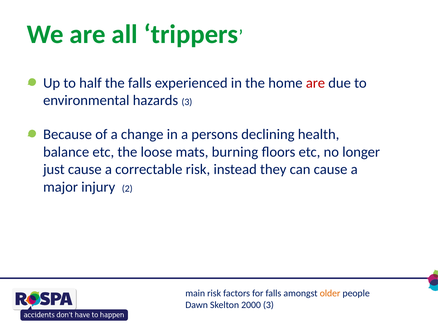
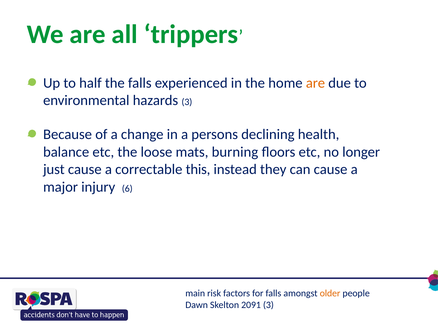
are colour: red -> orange (315, 83)
correctable risk: risk -> this (198, 170)
2: 2 -> 6 (127, 189)
2000: 2000 -> 2091 (251, 305)
